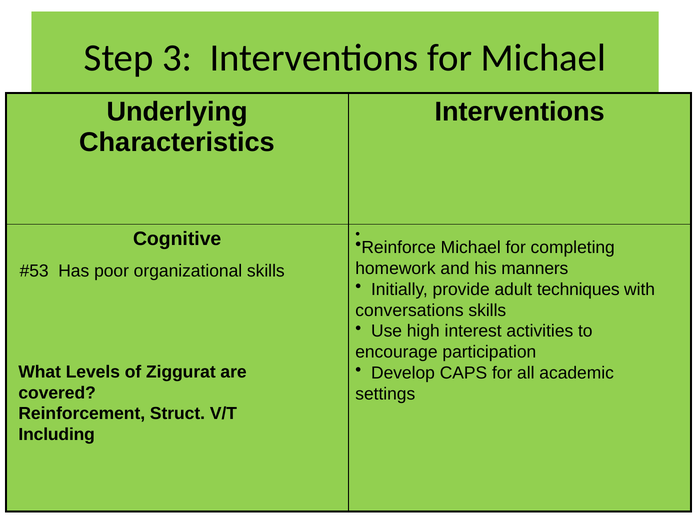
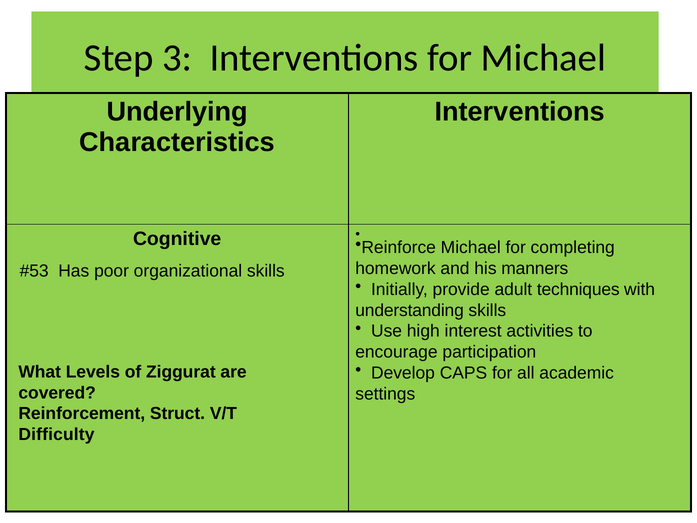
conversations: conversations -> understanding (410, 310)
Including: Including -> Difficulty (57, 434)
